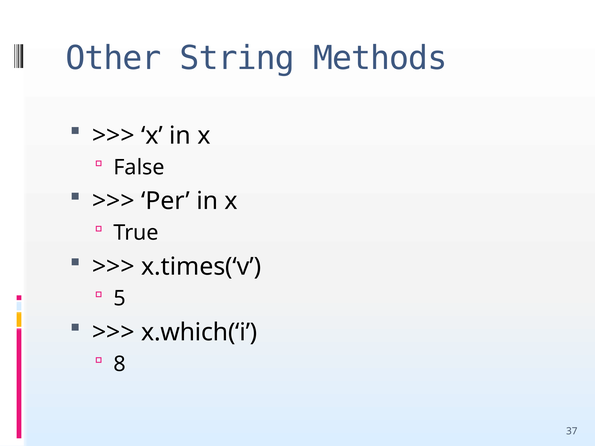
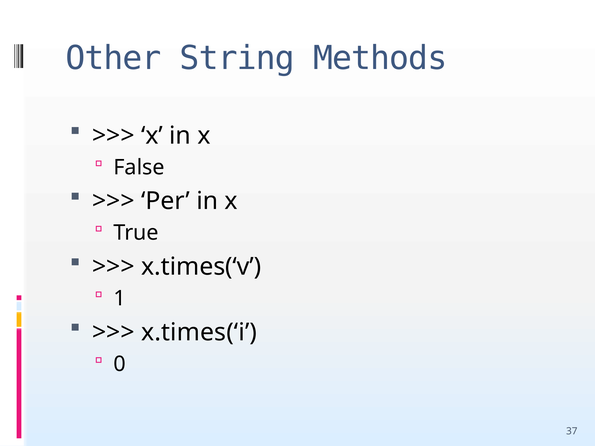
5: 5 -> 1 (120, 299)
x.which(‘i: x.which(‘i -> x.times(‘i (199, 332)
8: 8 -> 0 (120, 364)
